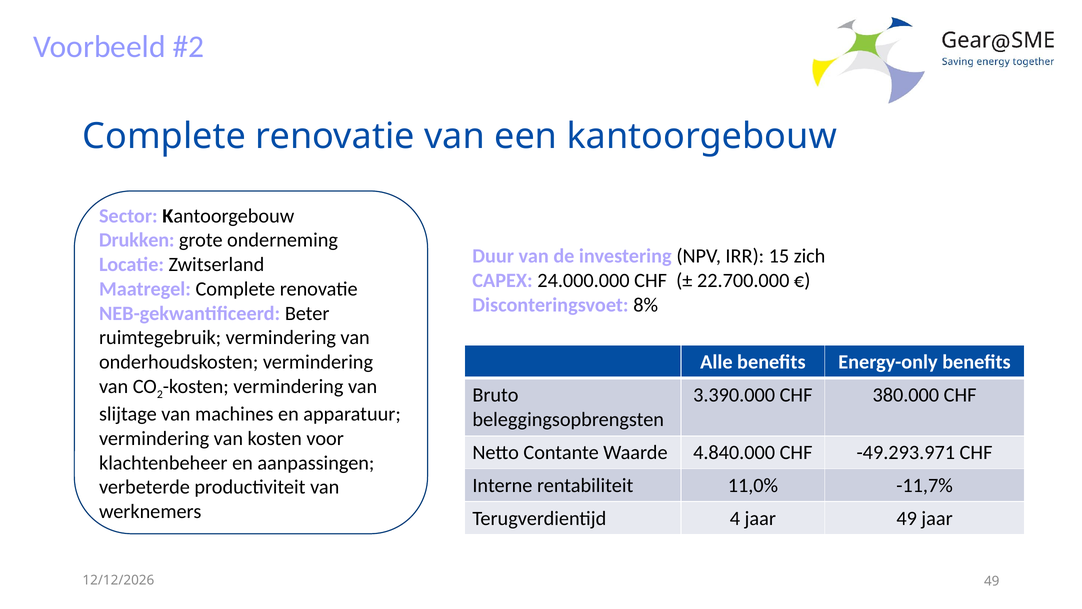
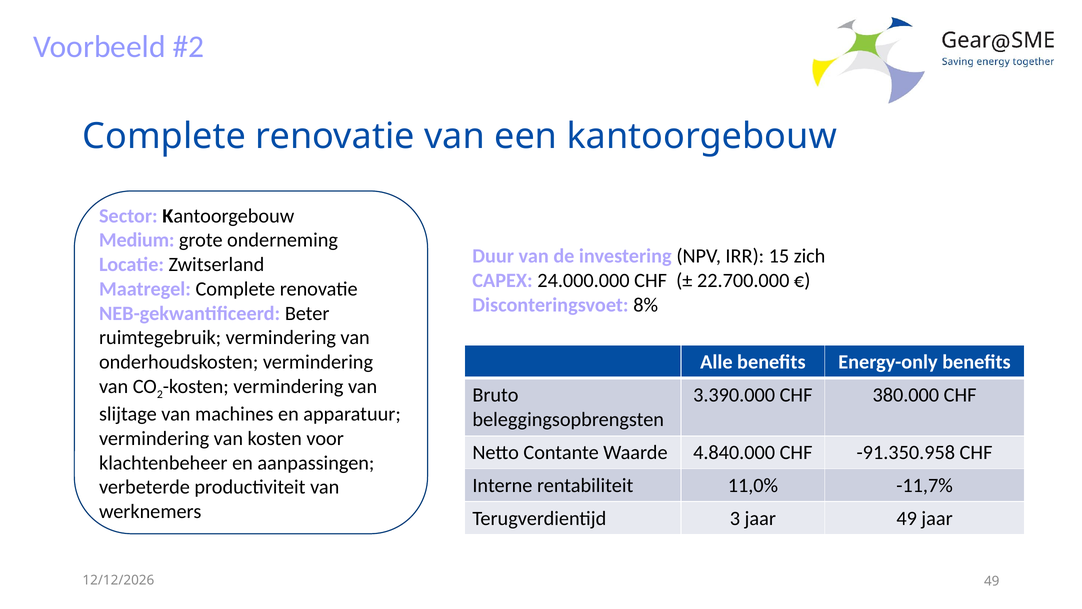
Drukken: Drukken -> Medium (137, 240)
-49.293.971: -49.293.971 -> -91.350.958 (906, 452)
4: 4 -> 3 (735, 518)
